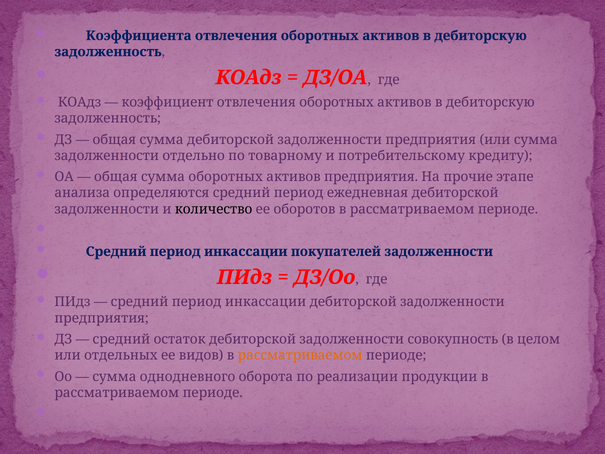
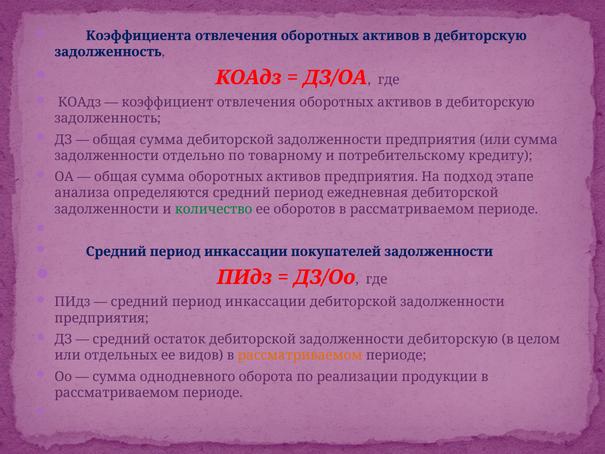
прочие: прочие -> подход (468, 177)
количество colour: black -> green (214, 209)
задолженности совокупность: совокупность -> дебиторскую (453, 339)
